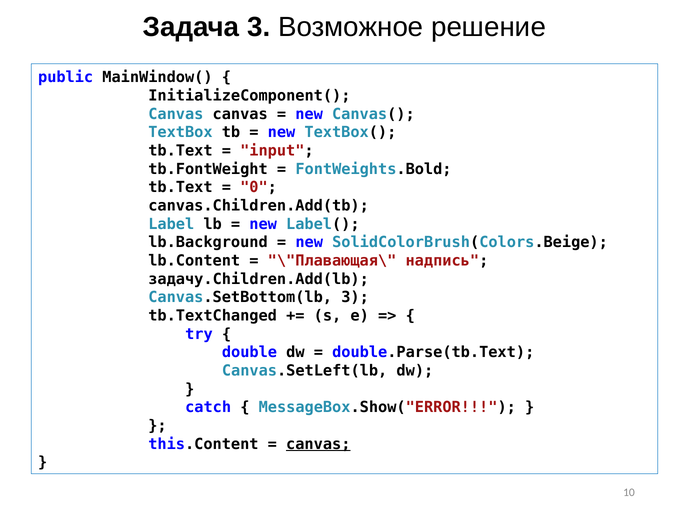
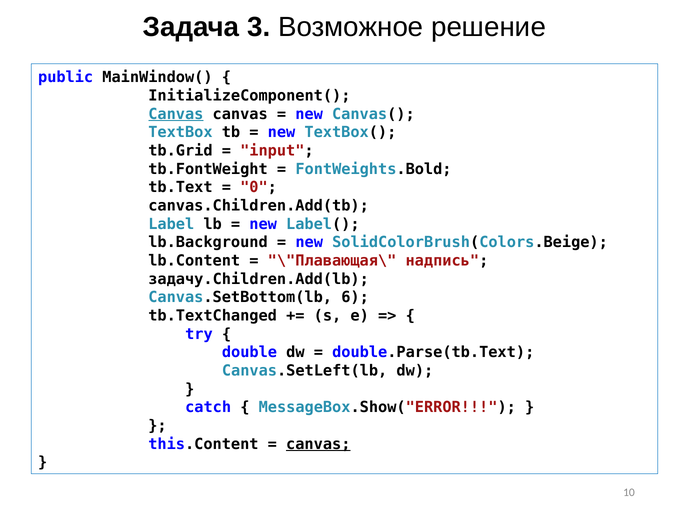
Canvas underline: none -> present (176, 114)
tb.Text: tb.Text -> tb.Grid (180, 151)
Canvas.SetBottom(lb 3: 3 -> 6 (355, 298)
